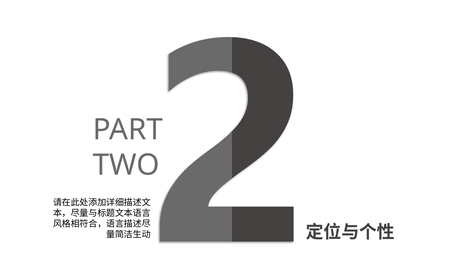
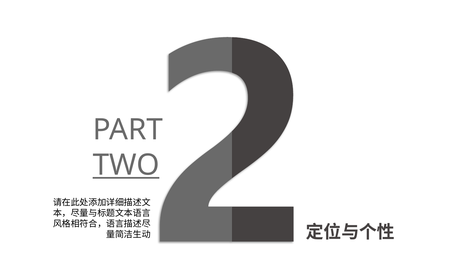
TWO underline: none -> present (126, 165)
